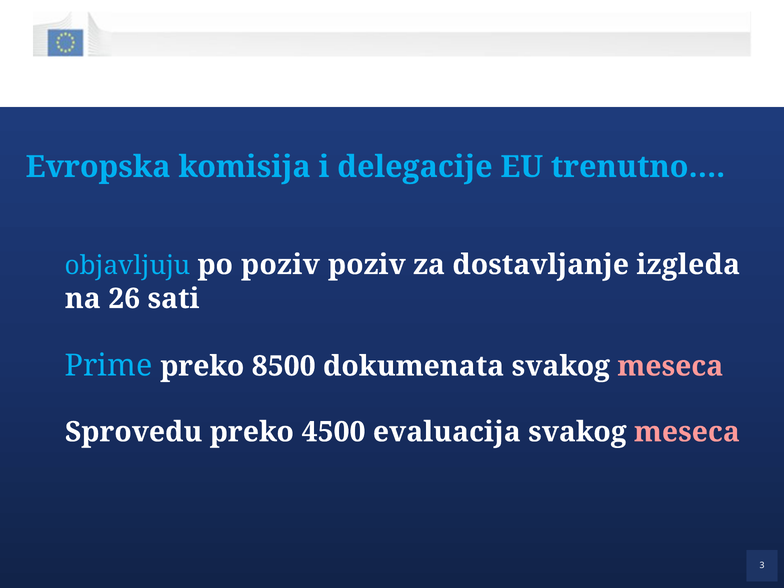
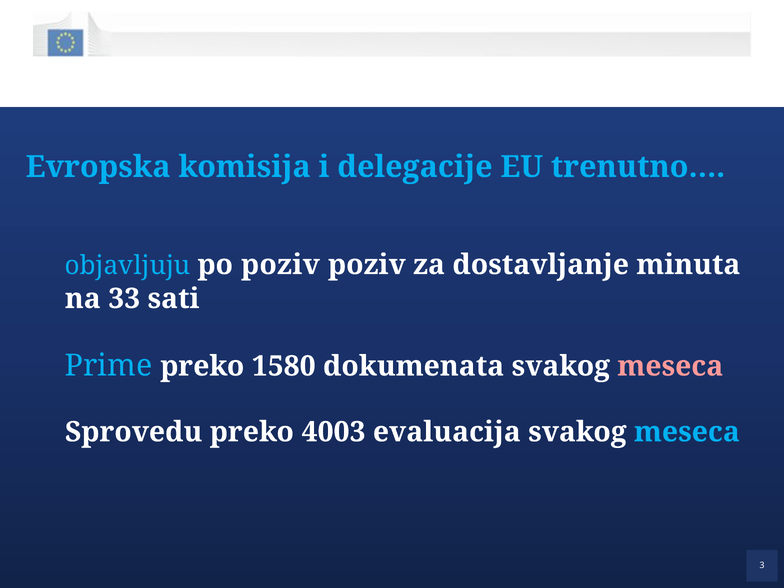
izgleda: izgleda -> minuta (688, 265)
26: 26 -> 33 (124, 299)
8500: 8500 -> 1580 (284, 366)
4500: 4500 -> 4003 (334, 432)
meseca colour: pink -> light blue (687, 432)
